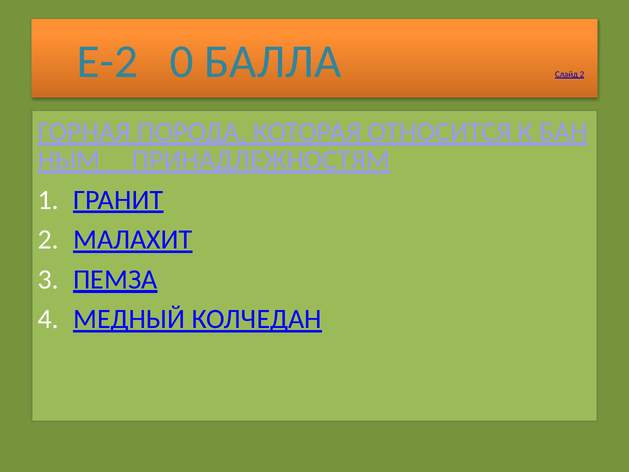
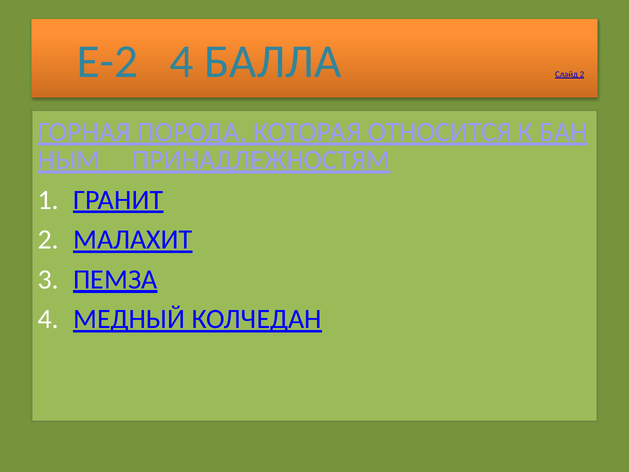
Е-2 0: 0 -> 4 (182, 61)
